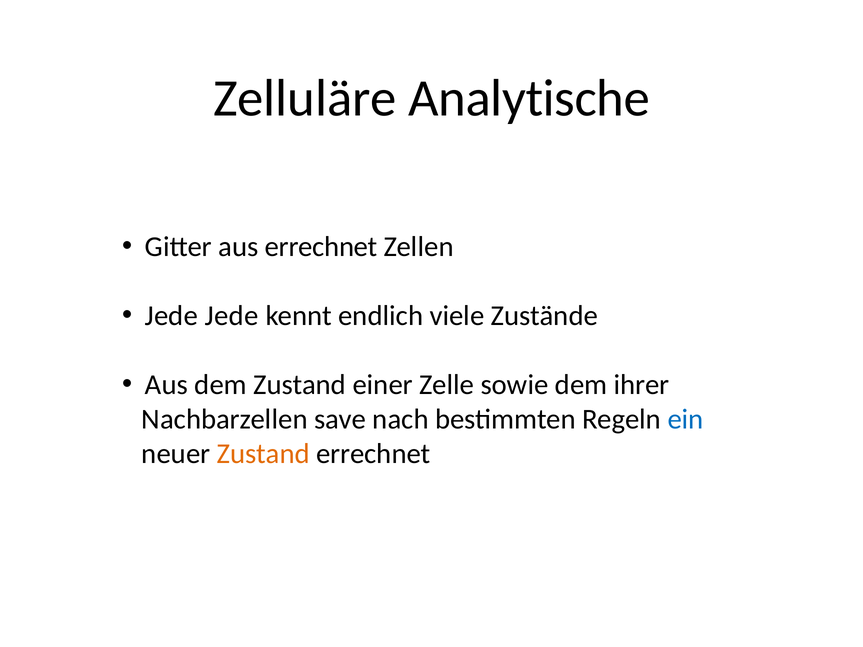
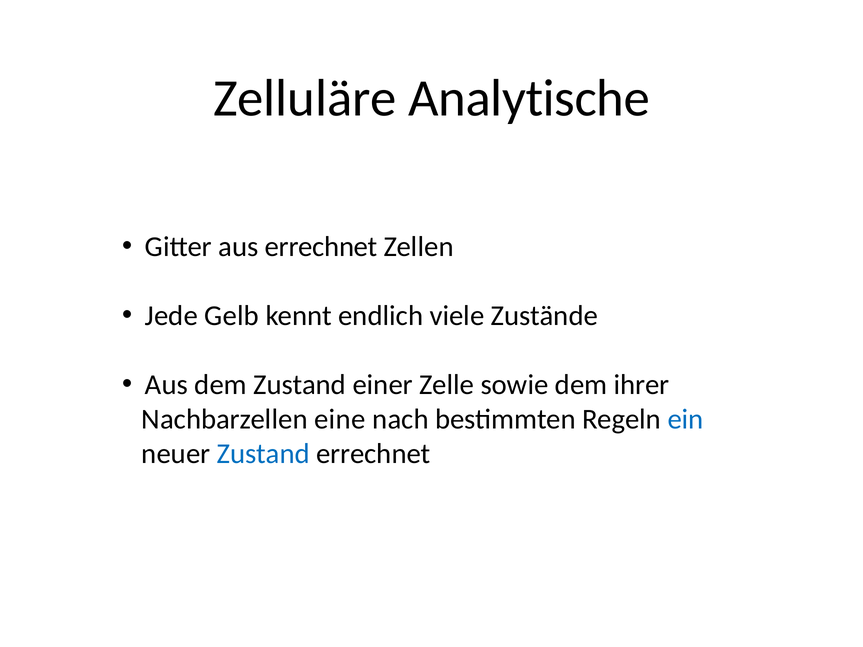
Jede Jede: Jede -> Gelb (232, 316)
save: save -> eine (340, 419)
Zustand colour: orange -> blue (263, 454)
